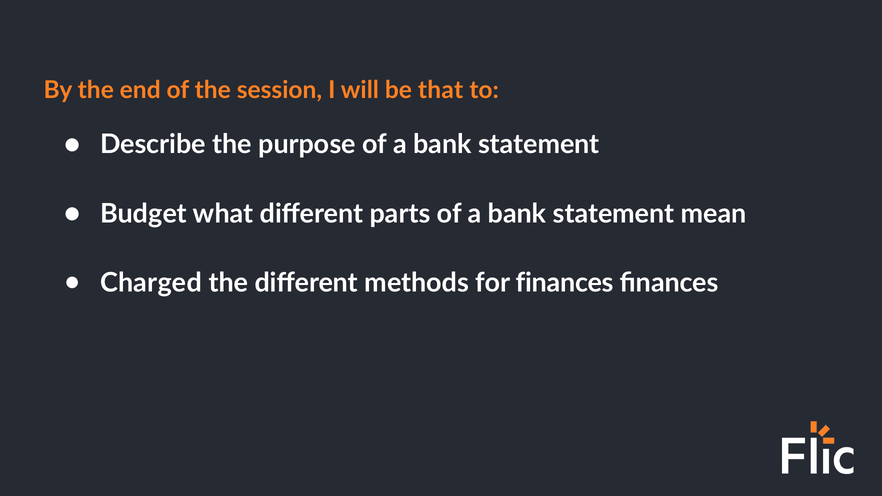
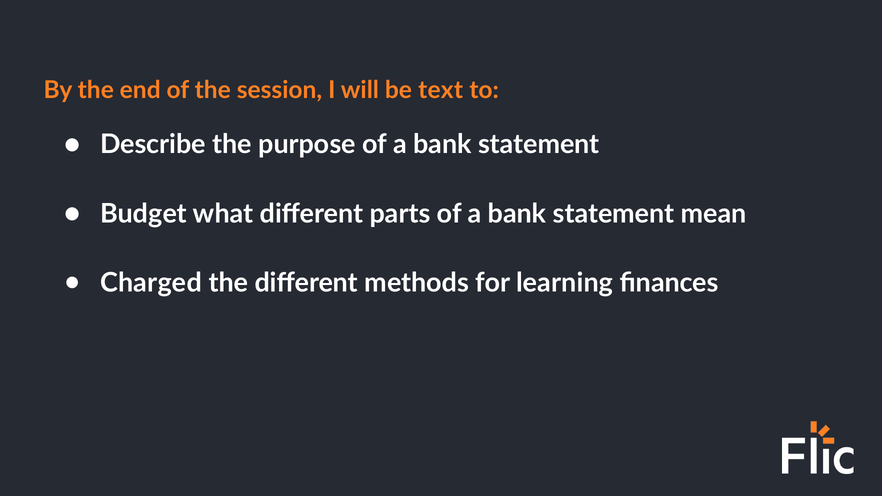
that: that -> text (441, 90)
for finances: finances -> learning (565, 283)
